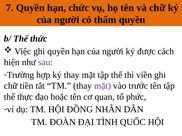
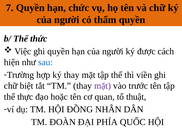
sau colour: purple -> blue (46, 63)
tiền: tiền -> biệt (27, 86)
phức: phức -> thuật (136, 97)
TÌNH: TÌNH -> PHÍA (107, 123)
